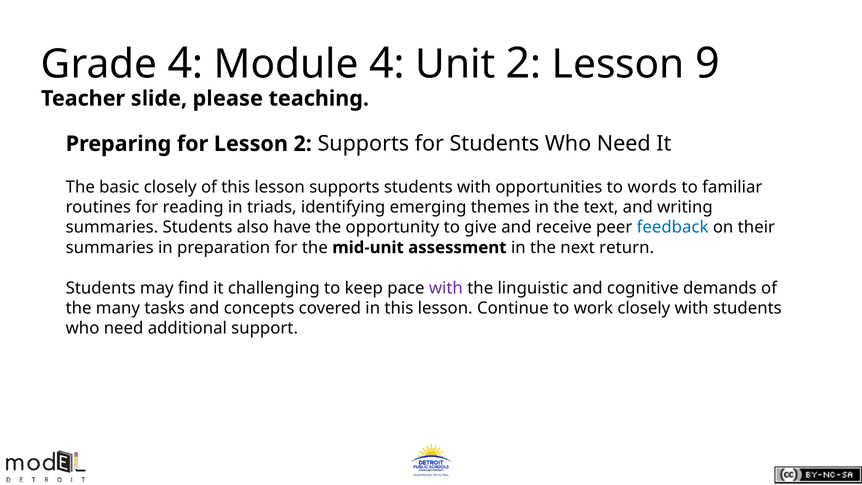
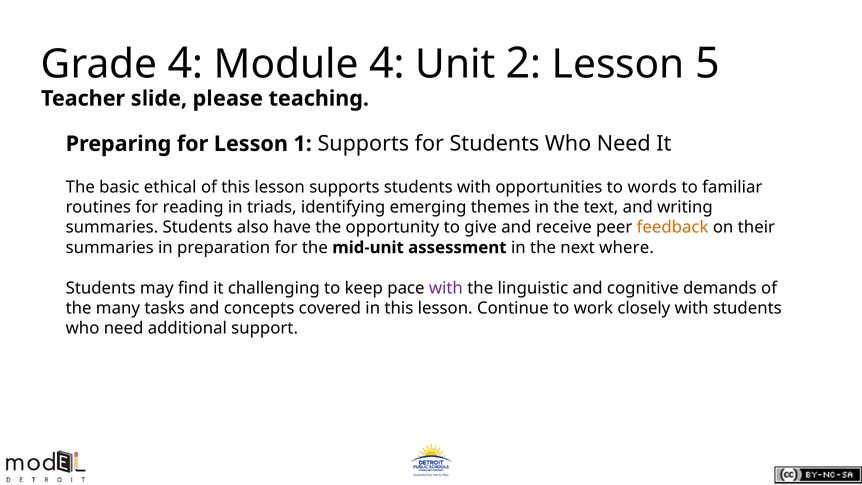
9: 9 -> 5 (708, 63)
Lesson 2: 2 -> 1 (303, 144)
basic closely: closely -> ethical (170, 187)
feedback colour: blue -> orange (673, 227)
return: return -> where (627, 248)
